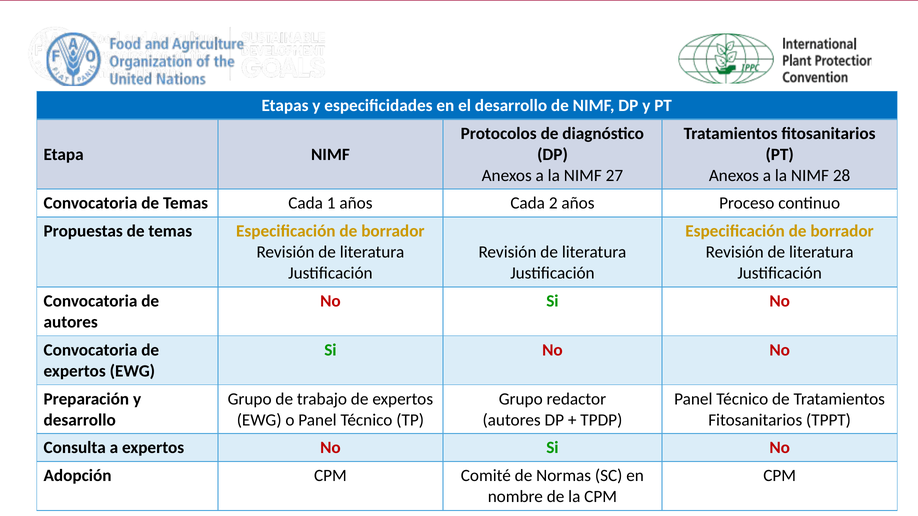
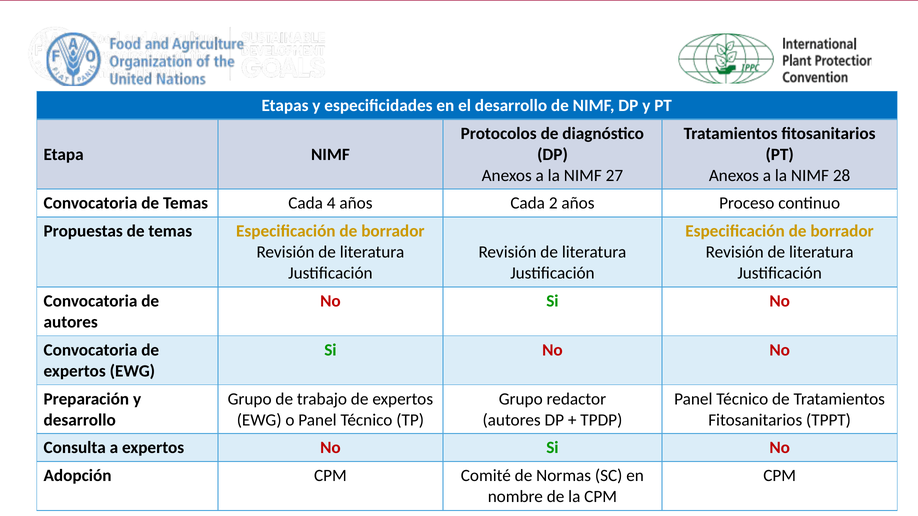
1: 1 -> 4 (331, 203)
